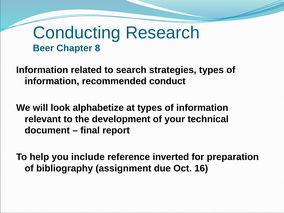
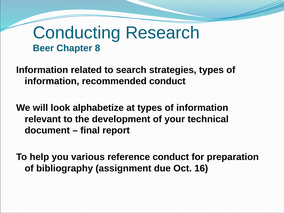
include: include -> various (88, 157)
reference inverted: inverted -> conduct (171, 157)
